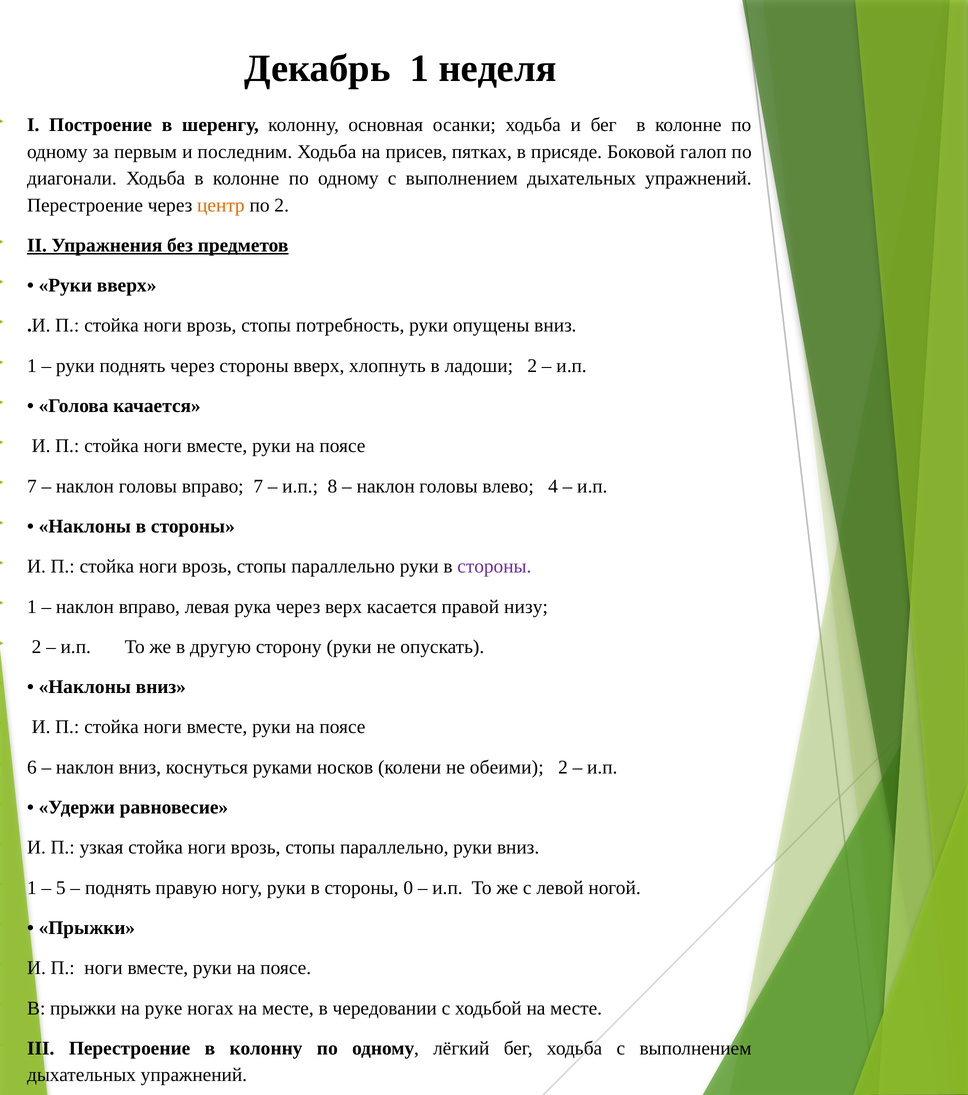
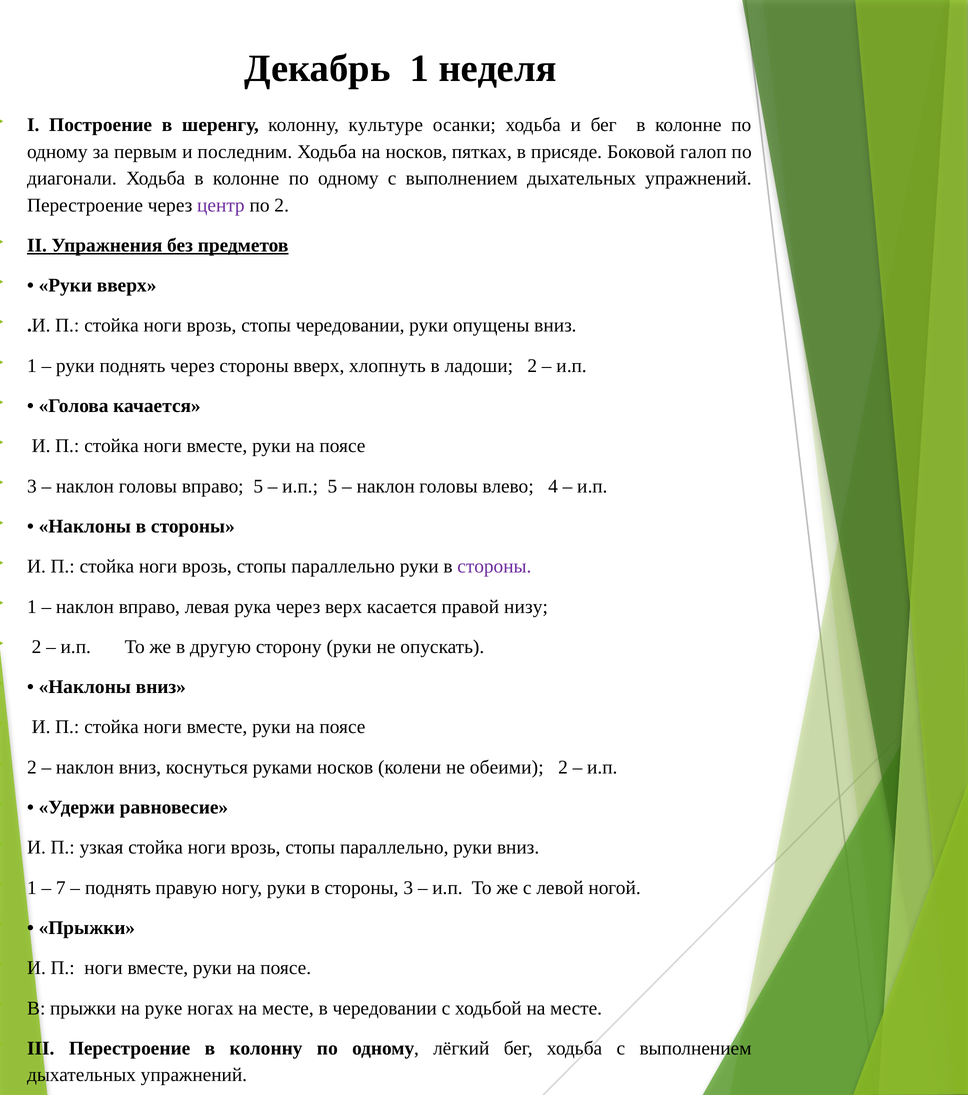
основная: основная -> культуре (386, 125)
на присев: присев -> носков (416, 152)
центр colour: orange -> purple (221, 205)
стопы потребность: потребность -> чередовании (350, 326)
7: 7 -> 3 (32, 487)
вправо 7: 7 -> 5 (258, 487)
и.п 8: 8 -> 5 (332, 487)
6: 6 -> 2 (32, 768)
5: 5 -> 7 (61, 888)
стороны 0: 0 -> 3 (408, 888)
